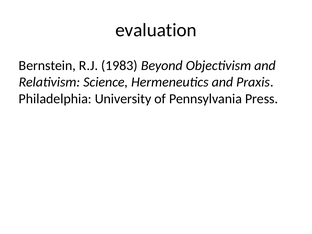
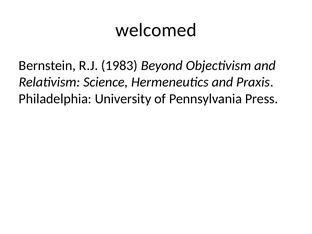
evaluation: evaluation -> welcomed (156, 30)
